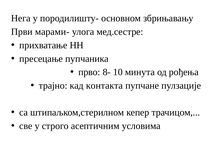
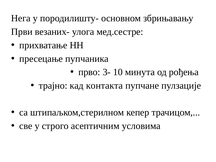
марами-: марами- -> везаних- (52, 32)
8-: 8- -> 3- (107, 72)
